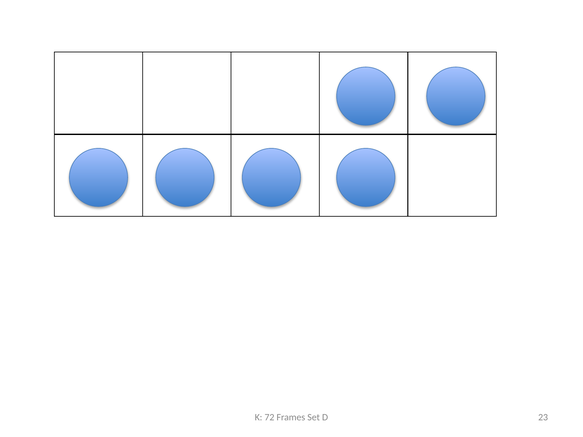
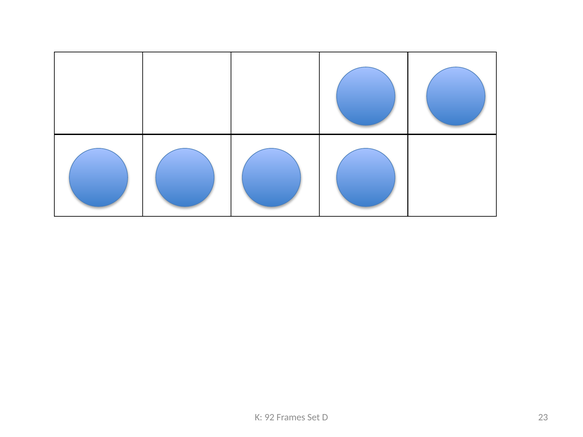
72: 72 -> 92 (269, 417)
